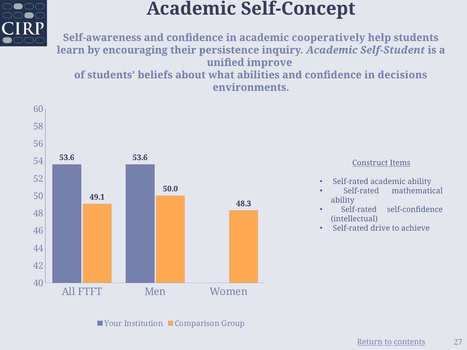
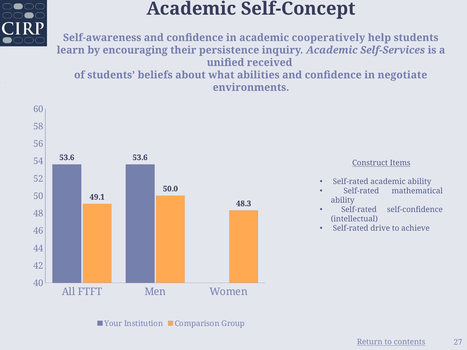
Self-Student: Self-Student -> Self-Services (393, 50)
improve: improve -> received (270, 63)
decisions: decisions -> negotiate (402, 75)
